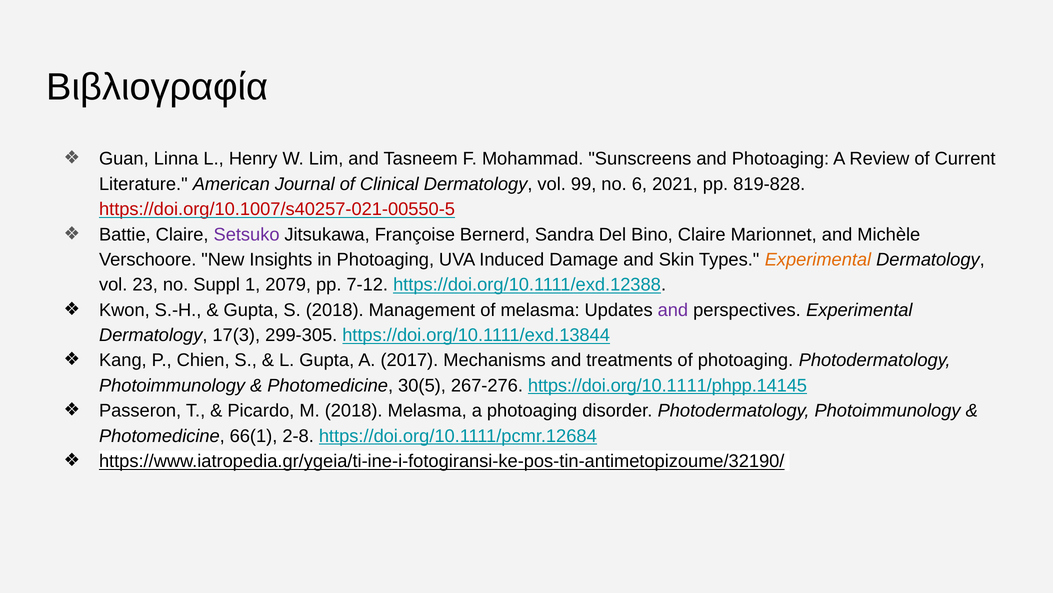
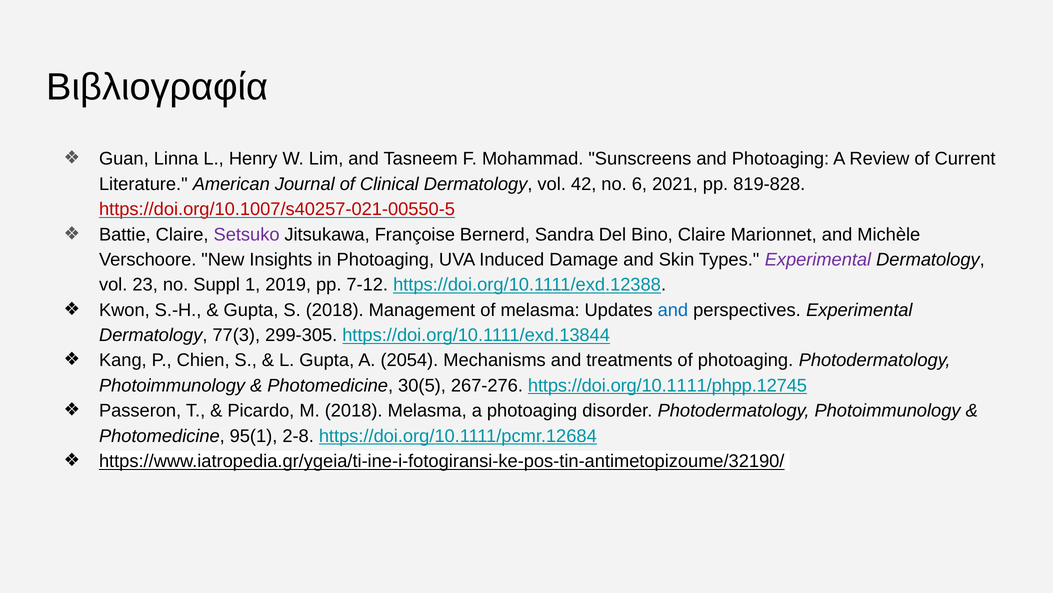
99: 99 -> 42 (584, 184)
Experimental colour: orange -> purple (818, 259)
2079: 2079 -> 2019 (288, 285)
and colour: purple -> blue (673, 310)
17(3: 17(3 -> 77(3 (236, 335)
2017: 2017 -> 2054 (409, 360)
https://doi.org/10.1111/phpp.14145: https://doi.org/10.1111/phpp.14145 -> https://doi.org/10.1111/phpp.12745 (667, 385)
66(1: 66(1 -> 95(1 (253, 436)
